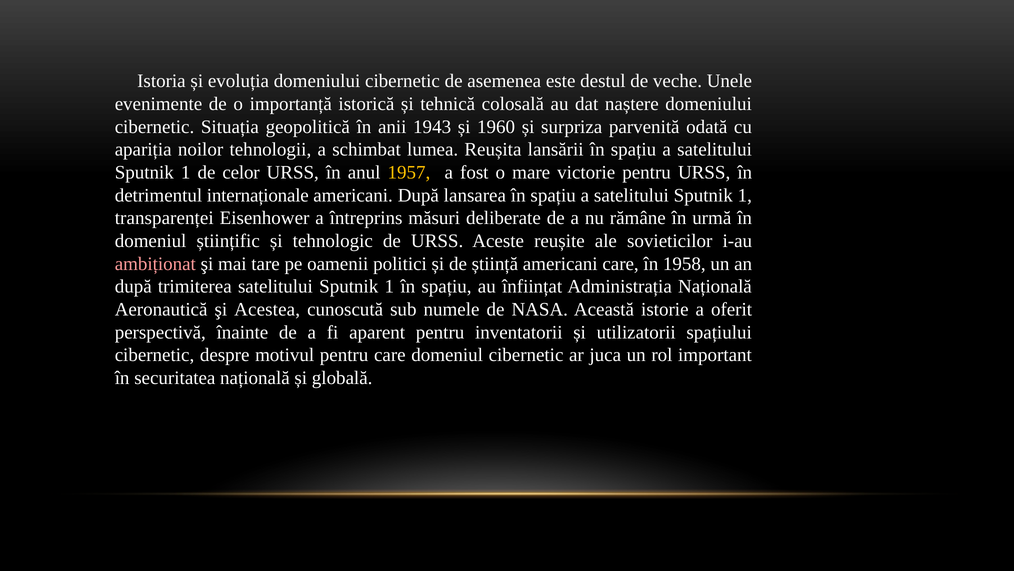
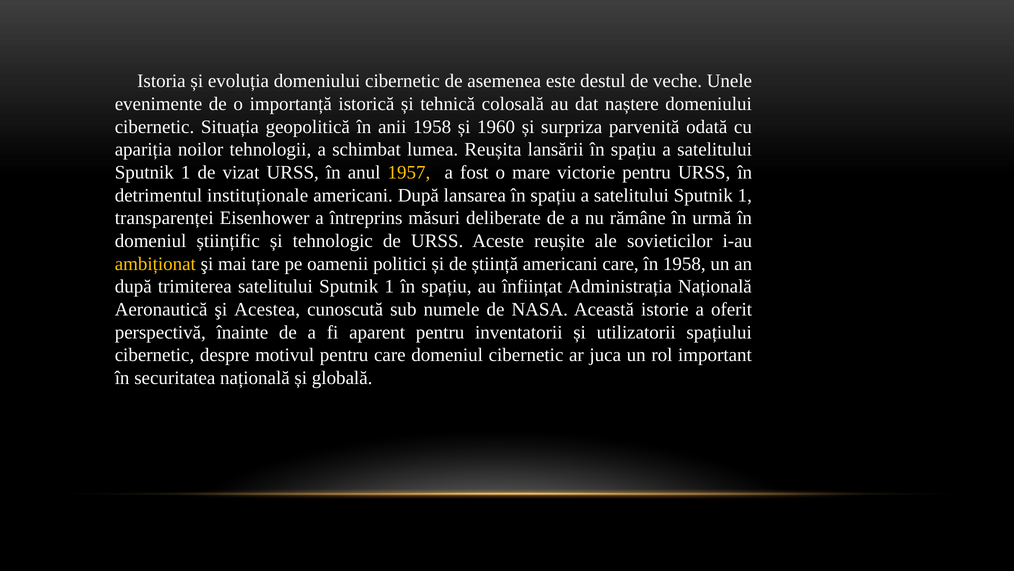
anii 1943: 1943 -> 1958 (432, 127)
celor: celor -> vizat (241, 172)
internaționale: internaționale -> instituționale (258, 195)
ambiționat colour: pink -> yellow (155, 264)
